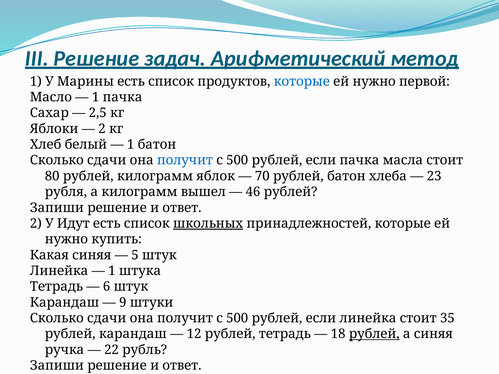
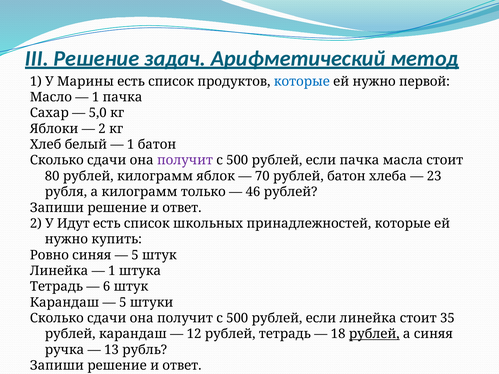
2,5: 2,5 -> 5,0 (98, 113)
получит colour: blue -> purple (185, 160)
вышел: вышел -> только (203, 192)
школьных underline: present -> none (208, 224)
Какая: Какая -> Ровно (49, 255)
9: 9 -> 5 (123, 303)
22: 22 -> 13 (112, 350)
